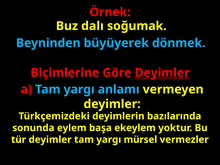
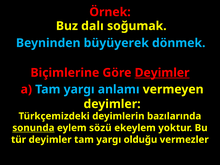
sonunda underline: none -> present (33, 128)
başa: başa -> sözü (100, 128)
mürsel: mürsel -> olduğu (140, 140)
